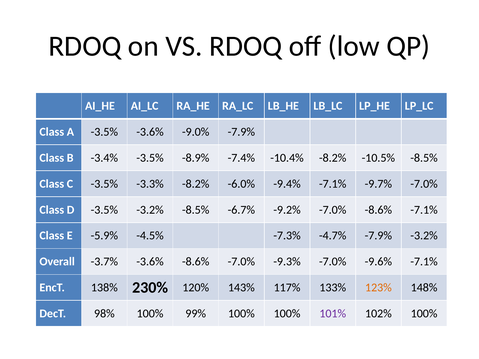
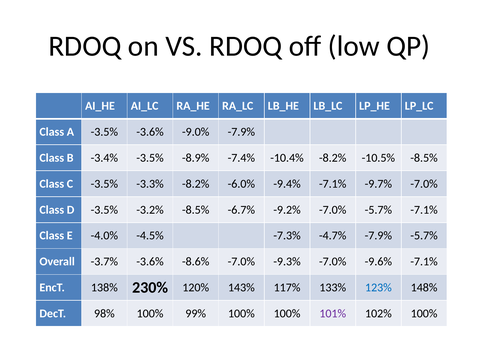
-7.0% -8.6%: -8.6% -> -5.7% (378, 210)
-5.9%: -5.9% -> -4.0% (104, 236)
-7.9% -3.2%: -3.2% -> -5.7% (424, 236)
123% colour: orange -> blue (378, 288)
